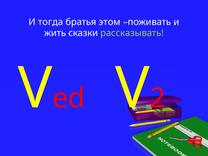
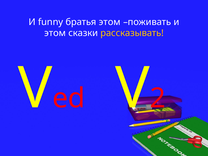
тогда: тогда -> funny (51, 22)
жить: жить -> этом (55, 33)
рассказывать colour: light green -> yellow (132, 33)
